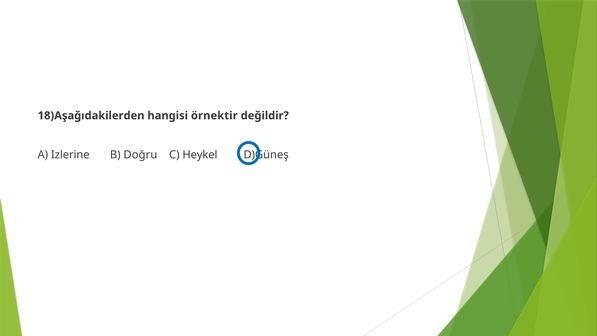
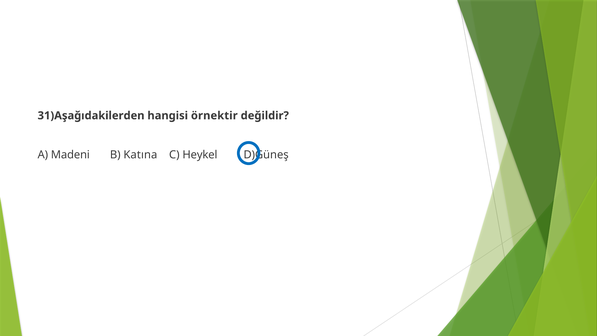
18)Aşağıdakilerden: 18)Aşağıdakilerden -> 31)Aşağıdakilerden (91, 116)
Izlerine: Izlerine -> Madeni (70, 155)
Doğru: Doğru -> Katına (140, 155)
